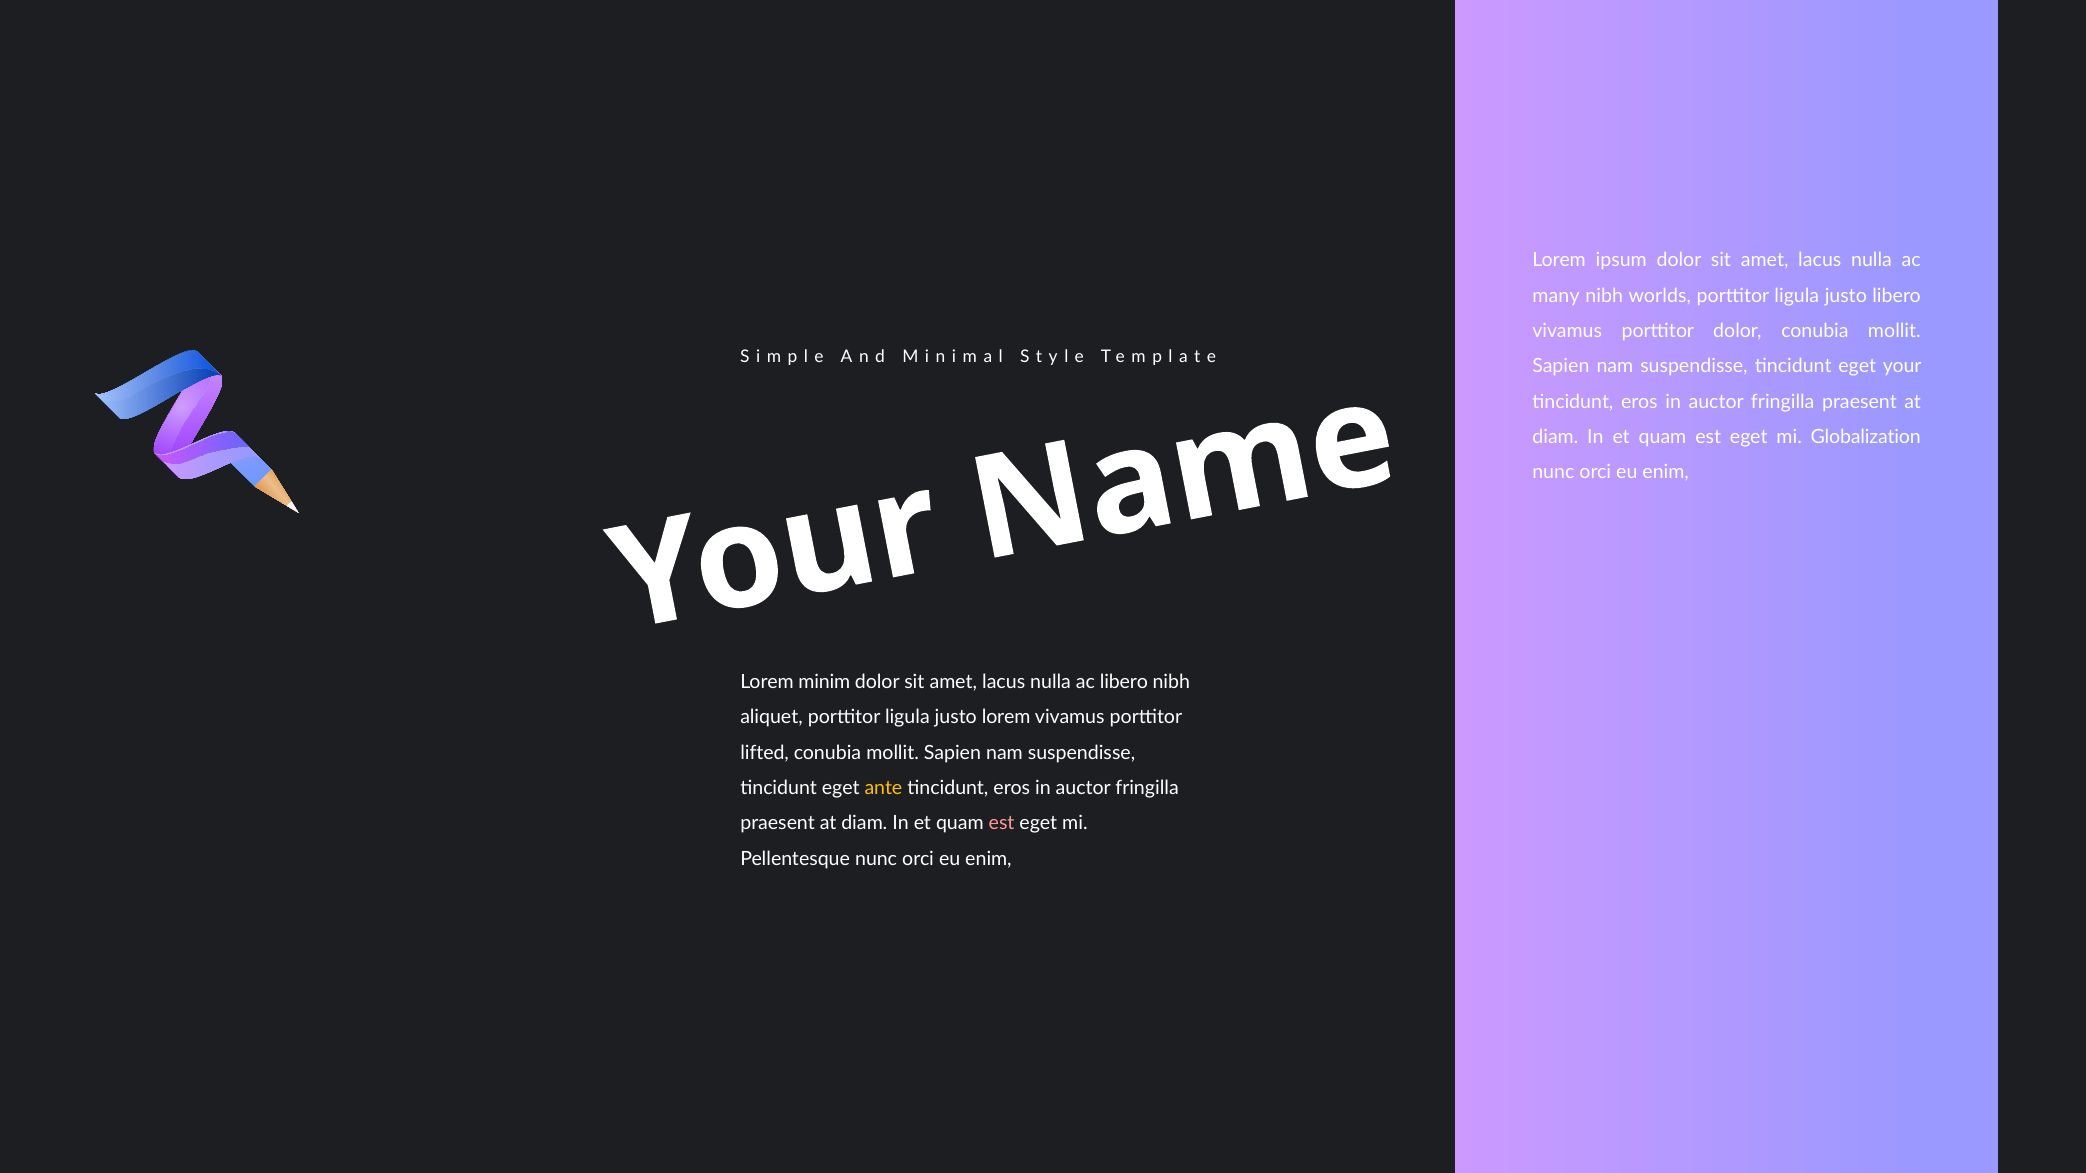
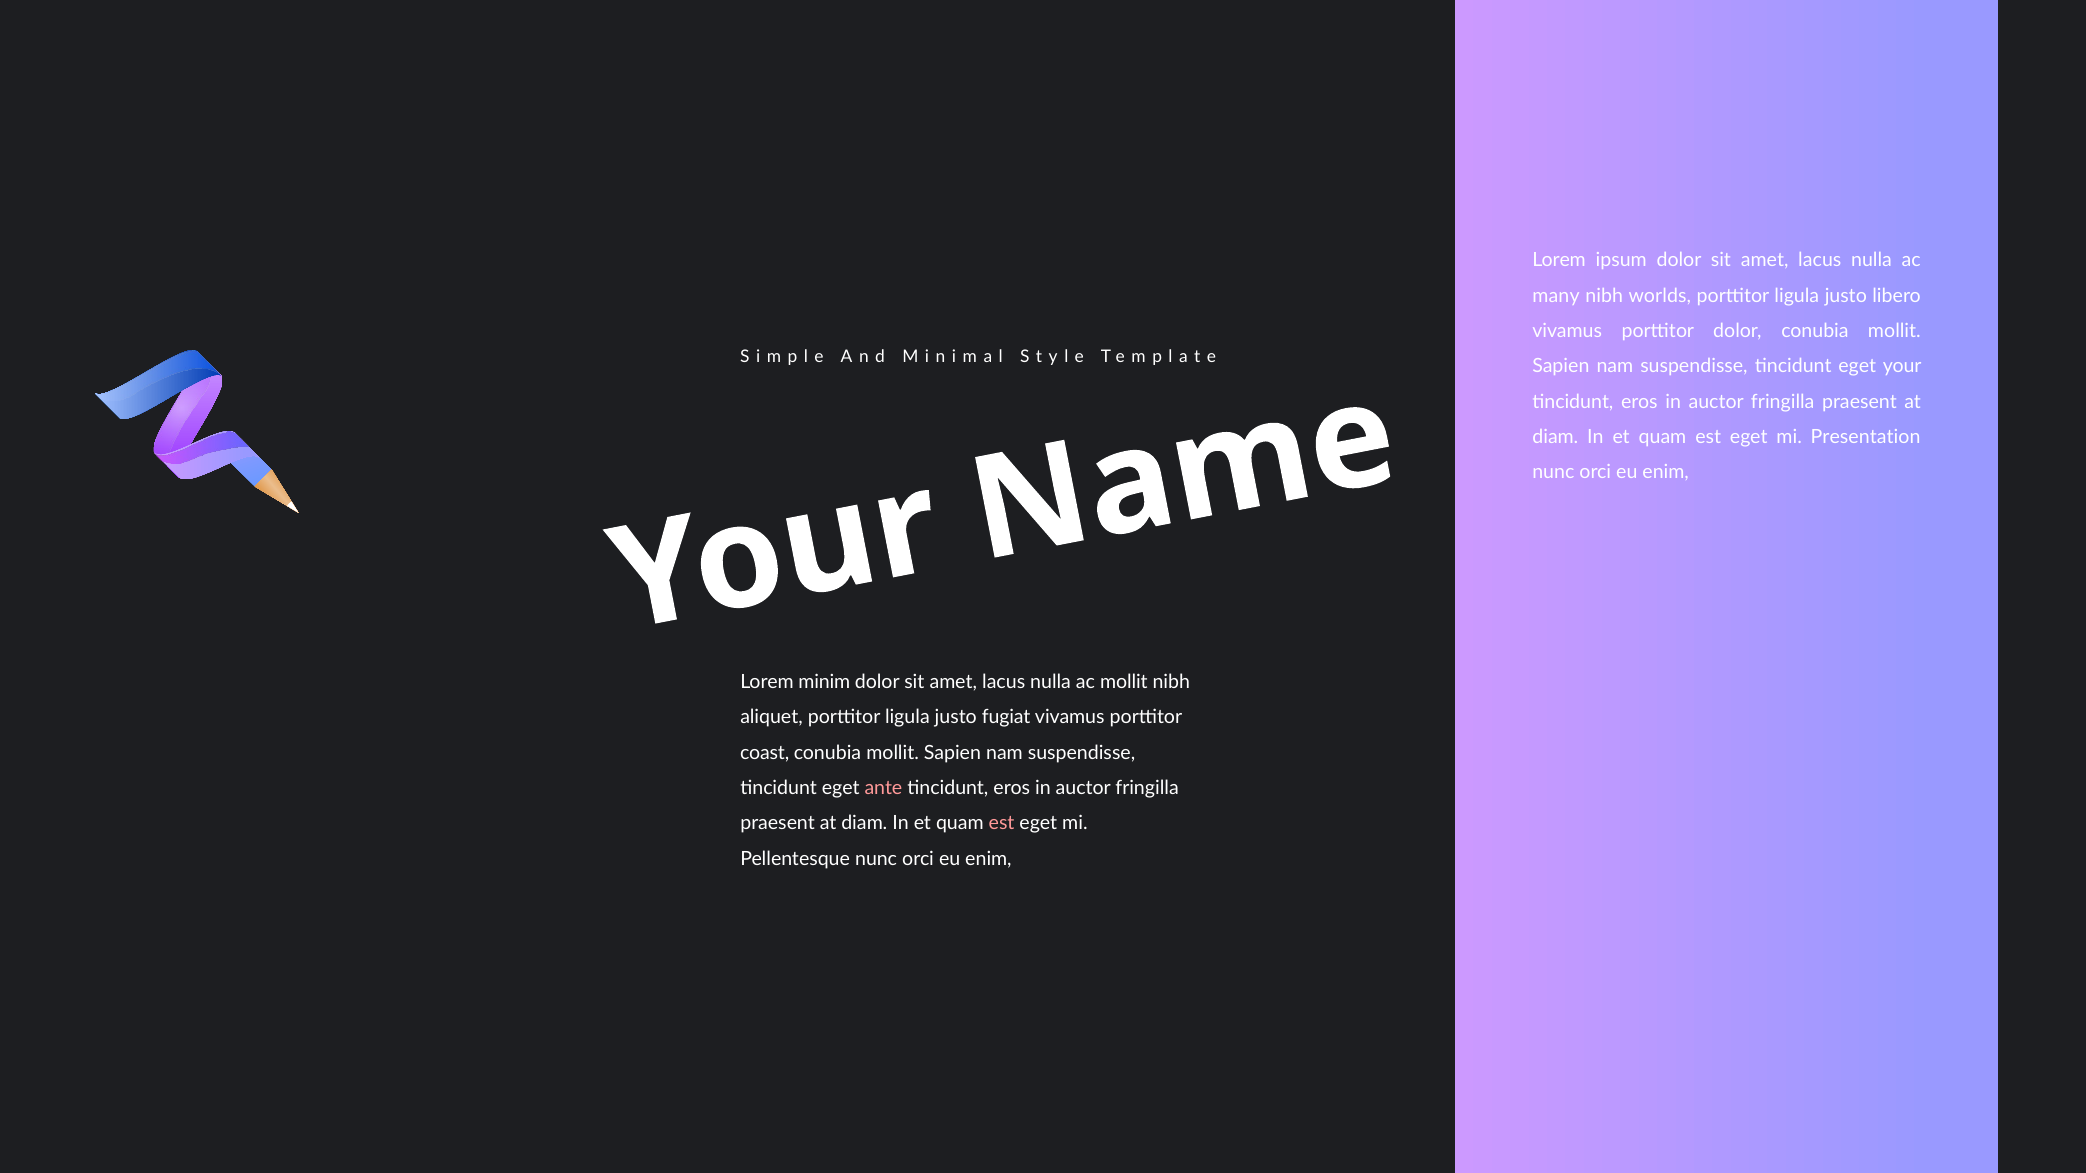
Globalization: Globalization -> Presentation (1866, 437)
ac libero: libero -> mollit (1124, 682)
justo lorem: lorem -> fugiat (1006, 718)
lifted: lifted -> coast (765, 753)
ante colour: yellow -> pink (883, 788)
